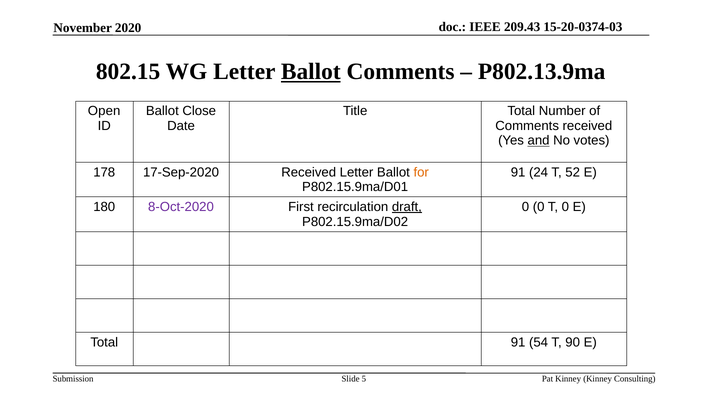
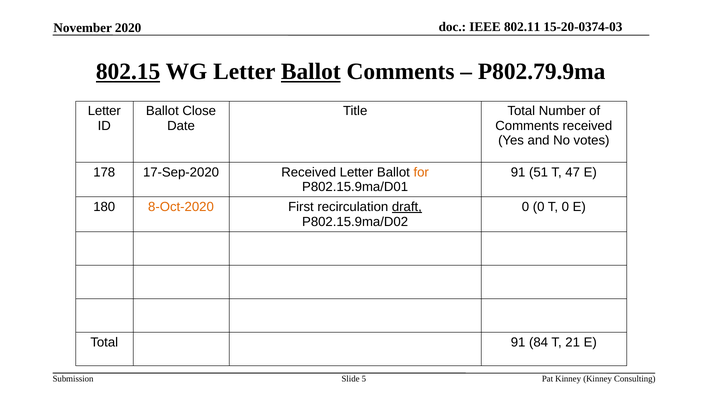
209.43: 209.43 -> 802.11 (522, 27)
802.15 underline: none -> present (128, 72)
P802.13.9ma: P802.13.9ma -> P802.79.9ma (542, 72)
Open: Open -> Letter (104, 111)
and underline: present -> none (539, 141)
24: 24 -> 51 (539, 172)
52: 52 -> 47 (573, 172)
8-Oct-2020 colour: purple -> orange (181, 207)
54: 54 -> 84 (539, 342)
90: 90 -> 21 (573, 342)
